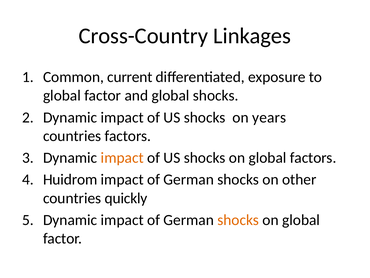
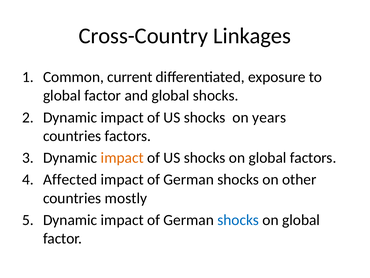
Huidrom: Huidrom -> Affected (70, 179)
quickly: quickly -> mostly (126, 198)
shocks colour: orange -> blue (238, 220)
